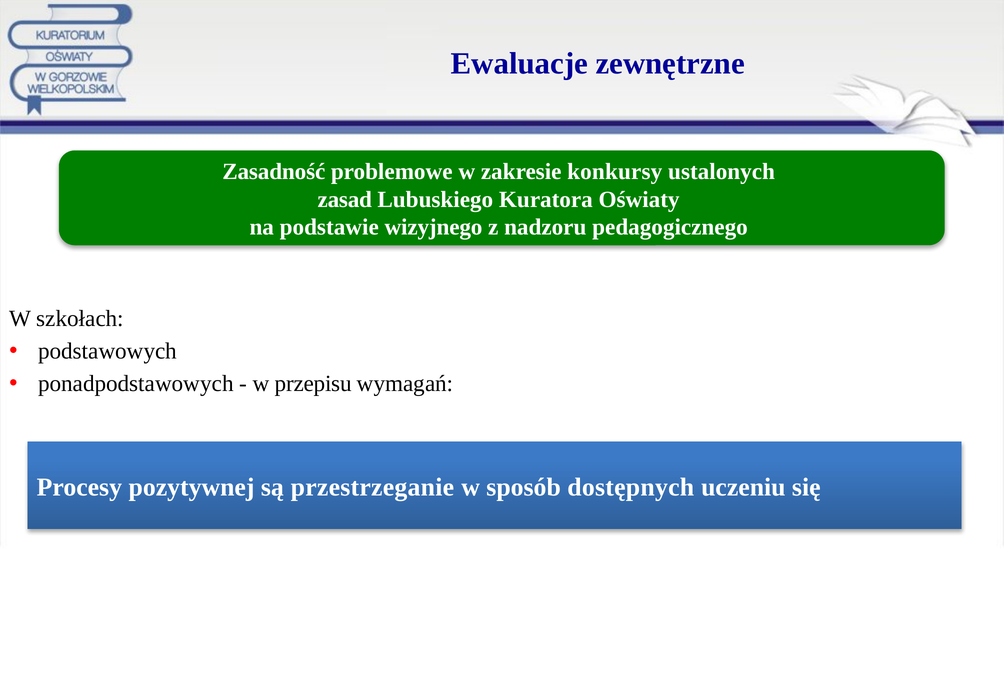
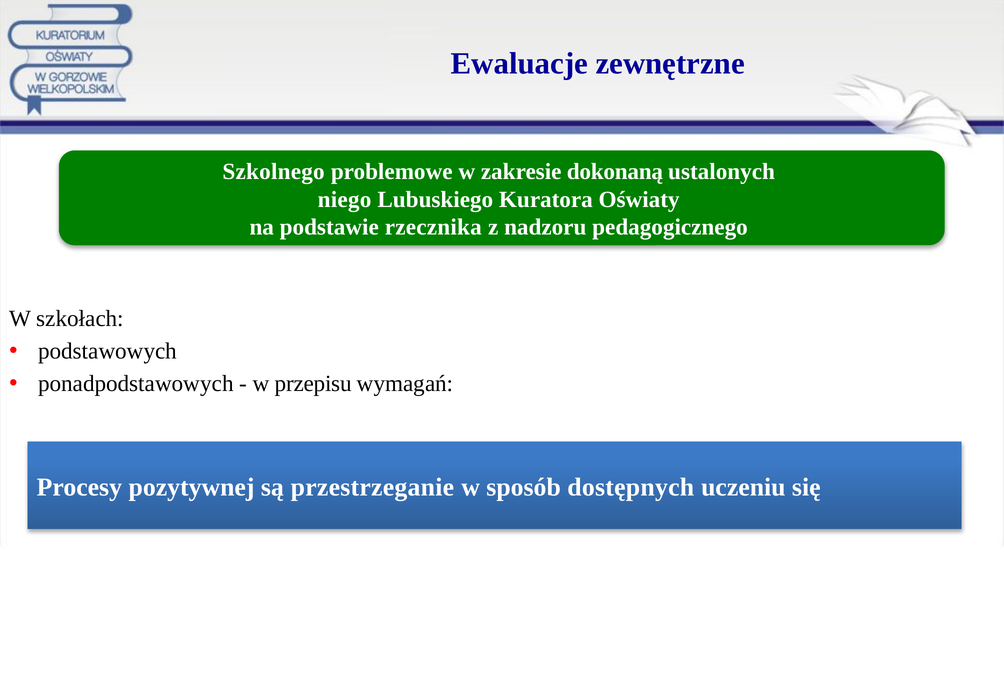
Zasadność: Zasadność -> Szkolnego (274, 172)
konkursy: konkursy -> dokonaną (615, 172)
zasad: zasad -> niego (345, 199)
wizyjnego: wizyjnego -> rzecznika (433, 227)
